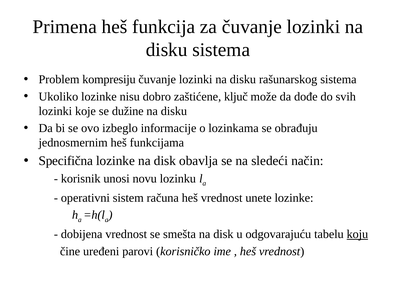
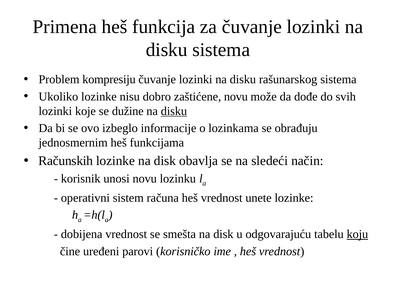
zaštićene ključ: ključ -> novu (236, 97)
disku underline: none -> present (174, 111)
Specifična: Specifična -> Računskih (66, 161)
